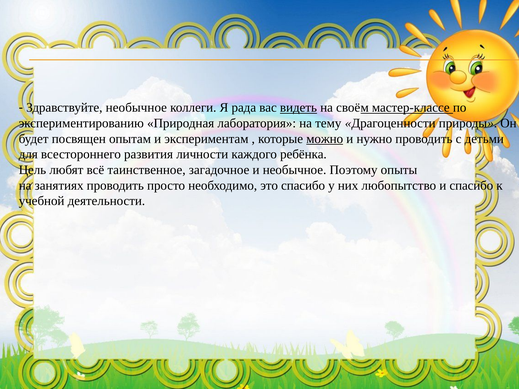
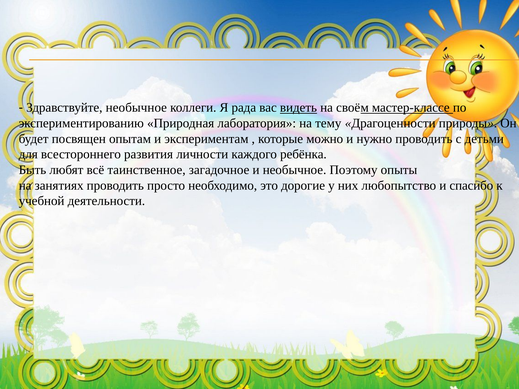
можно underline: present -> none (325, 139)
Цель: Цель -> Быть (32, 170)
это спасибо: спасибо -> дорогие (303, 186)
